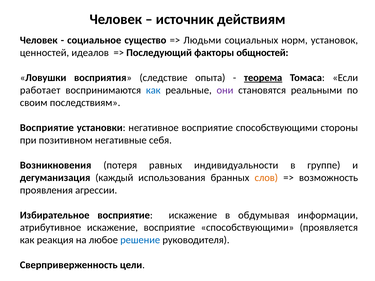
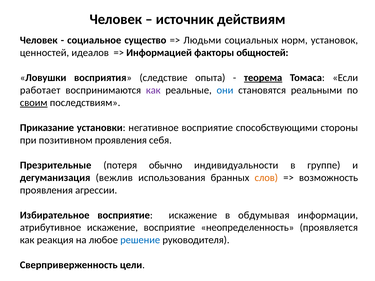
Последующий: Последующий -> Информацией (159, 53)
как colour: blue -> purple (153, 90)
они colour: purple -> blue (225, 90)
своим underline: none -> present (34, 103)
Восприятие: Восприятие -> Приказание (47, 128)
позитивном негативные: негативные -> проявления (121, 140)
Возникновения: Возникновения -> Презрительные (56, 165)
равных: равных -> обычно (166, 165)
каждый: каждый -> вежлив (114, 178)
искажение восприятие способствующими: способствующими -> неопределенность (247, 228)
